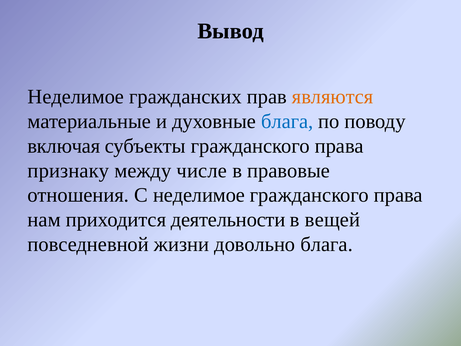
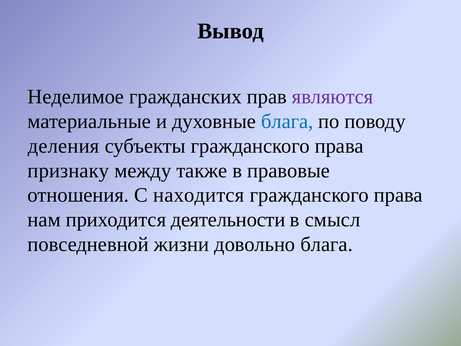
являются colour: orange -> purple (333, 97)
включая: включая -> деления (64, 146)
числе: числе -> также (202, 170)
С неделимое: неделимое -> находится (199, 195)
вещей: вещей -> смысл (333, 220)
